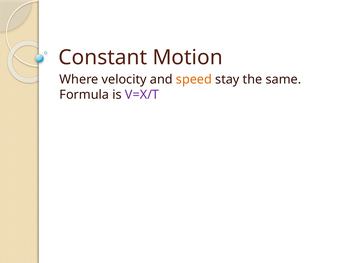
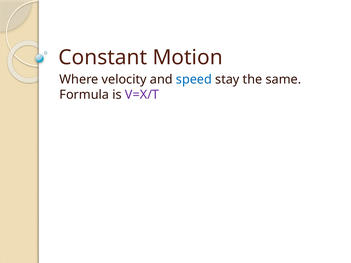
speed colour: orange -> blue (194, 80)
